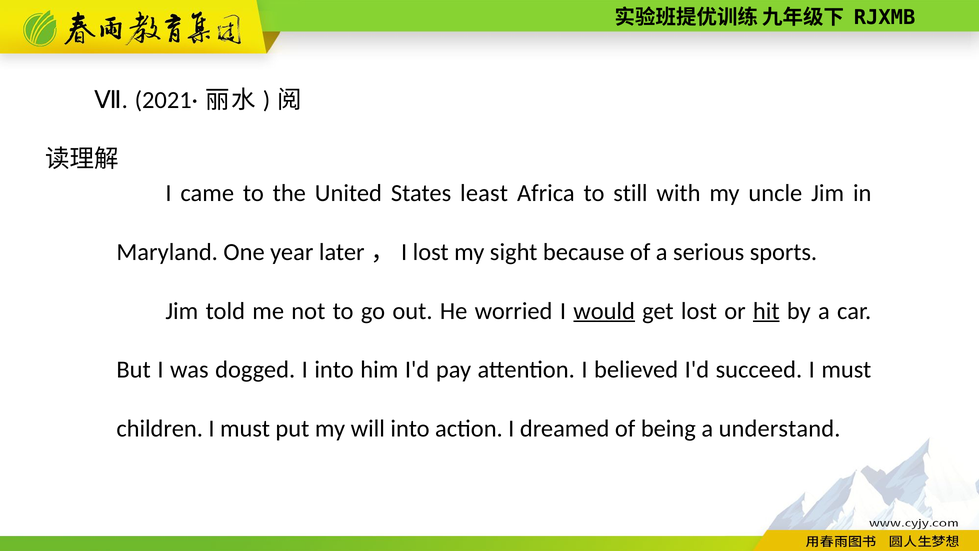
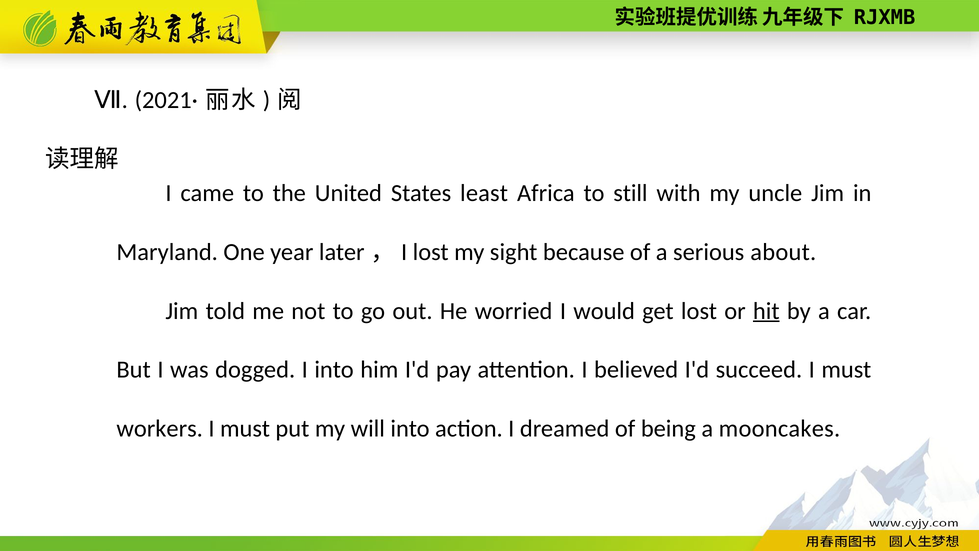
sports: sports -> about (783, 252)
would underline: present -> none (604, 311)
children: children -> workers (160, 428)
understand: understand -> mooncakes (779, 428)
